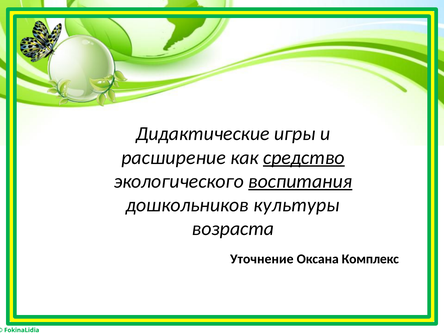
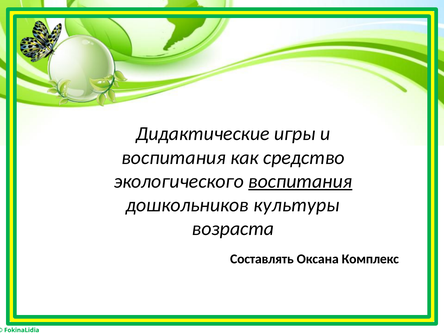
расширение: расширение -> воспитания (174, 157)
средство underline: present -> none (304, 157)
Уточнение: Уточнение -> Составлять (262, 259)
